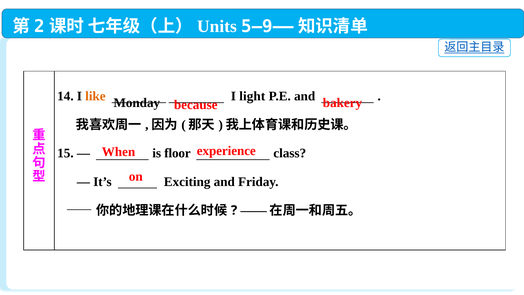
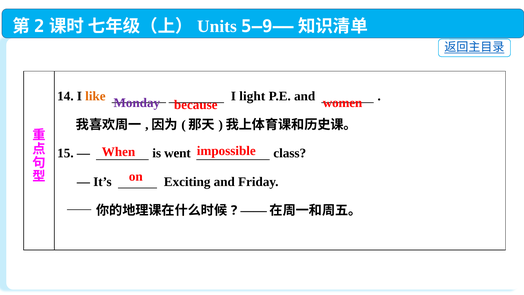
Monday colour: black -> purple (137, 103)
bakery: bakery -> women (343, 103)
experience: experience -> impossible (226, 151)
floor: floor -> went (177, 153)
